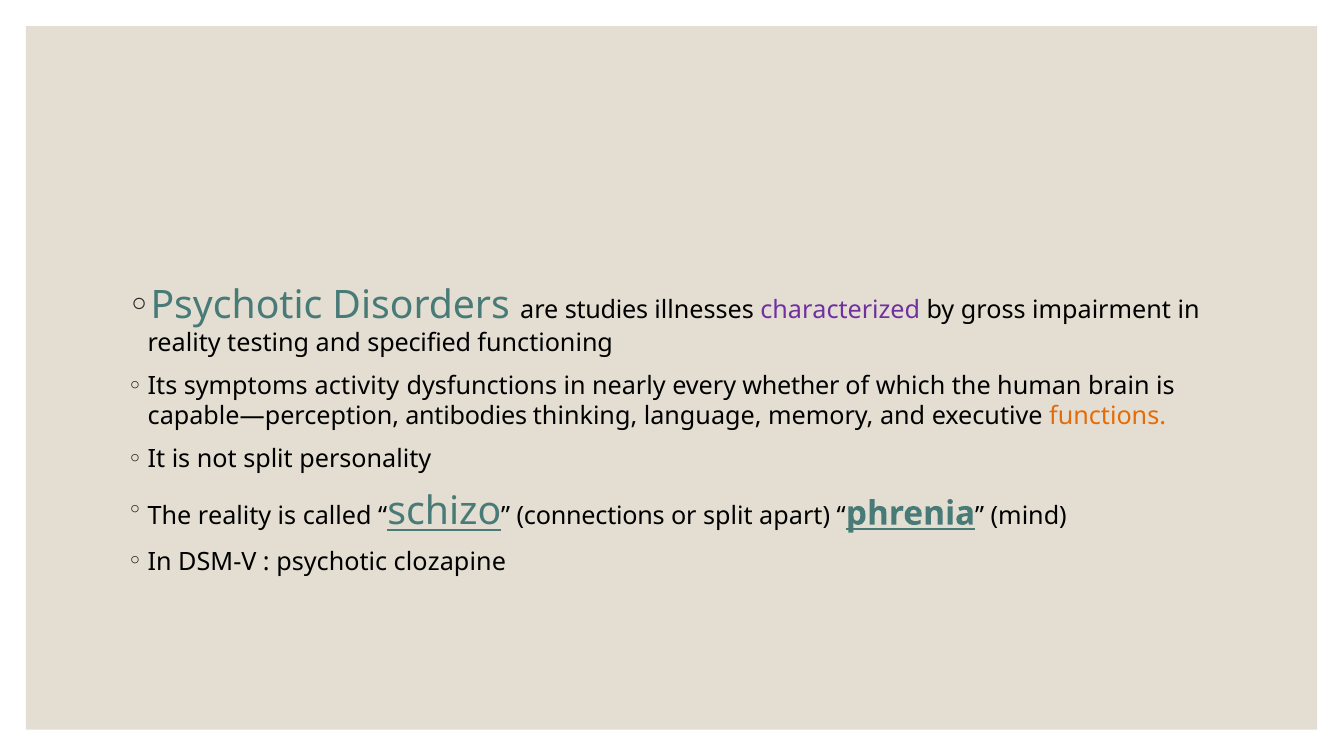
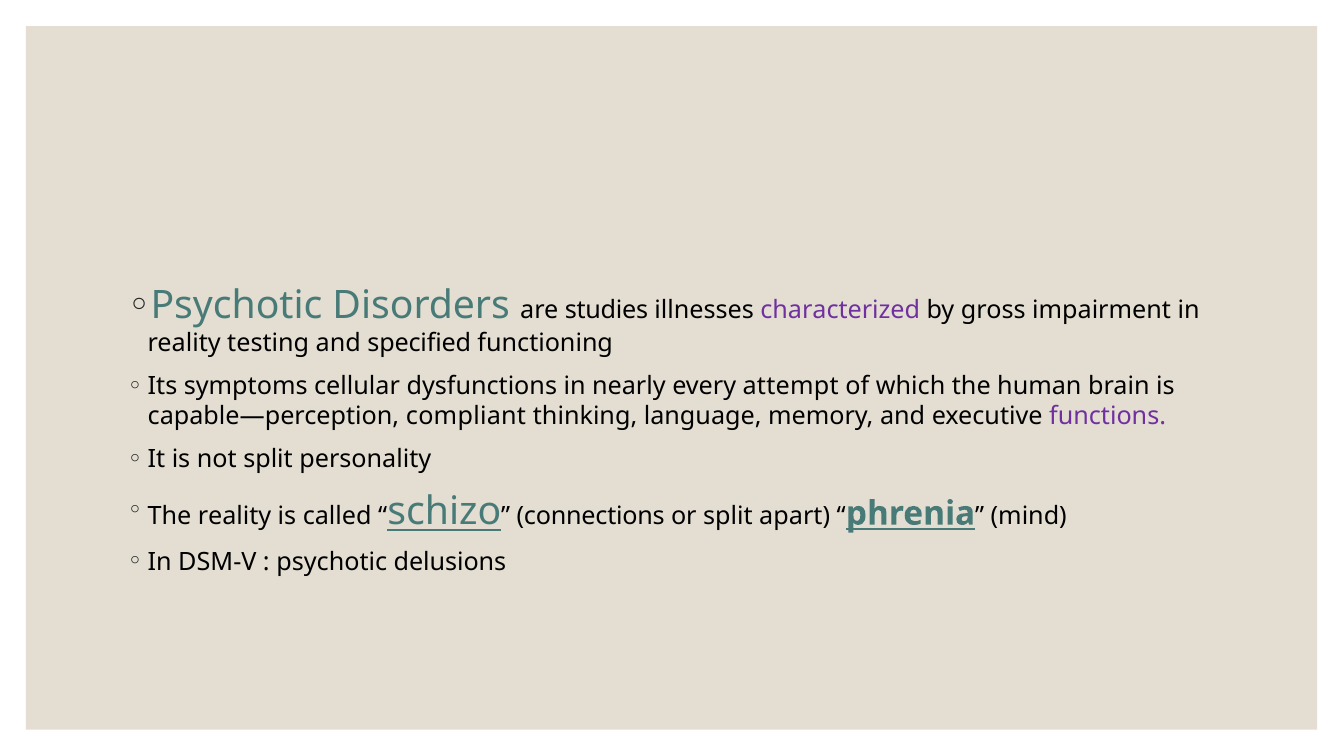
activity: activity -> cellular (357, 386)
whether: whether -> attempt (791, 386)
antibodies: antibodies -> compliant (466, 416)
functions colour: orange -> purple (1108, 416)
clozapine: clozapine -> delusions (450, 562)
